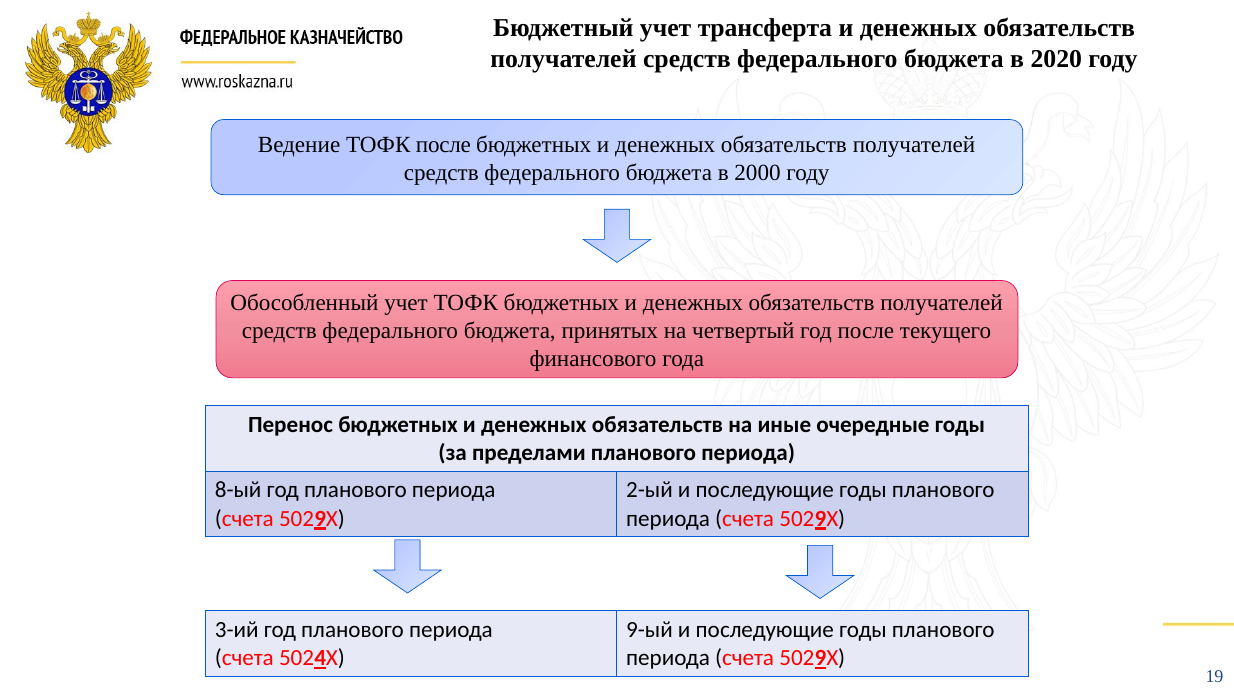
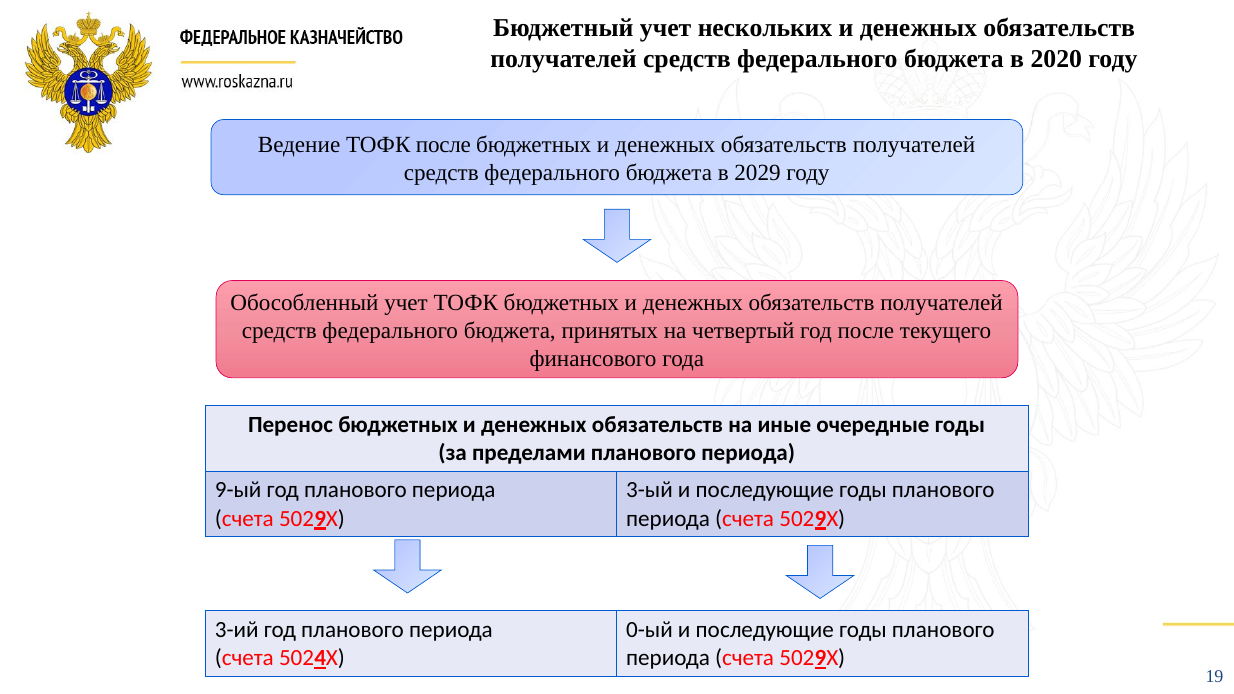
трансферта: трансферта -> нескольких (765, 28)
2000: 2000 -> 2029 (758, 173)
8-ый: 8-ый -> 9-ый (238, 490)
2-ый: 2-ый -> 3-ый (649, 490)
9-ый: 9-ый -> 0-ый (649, 630)
